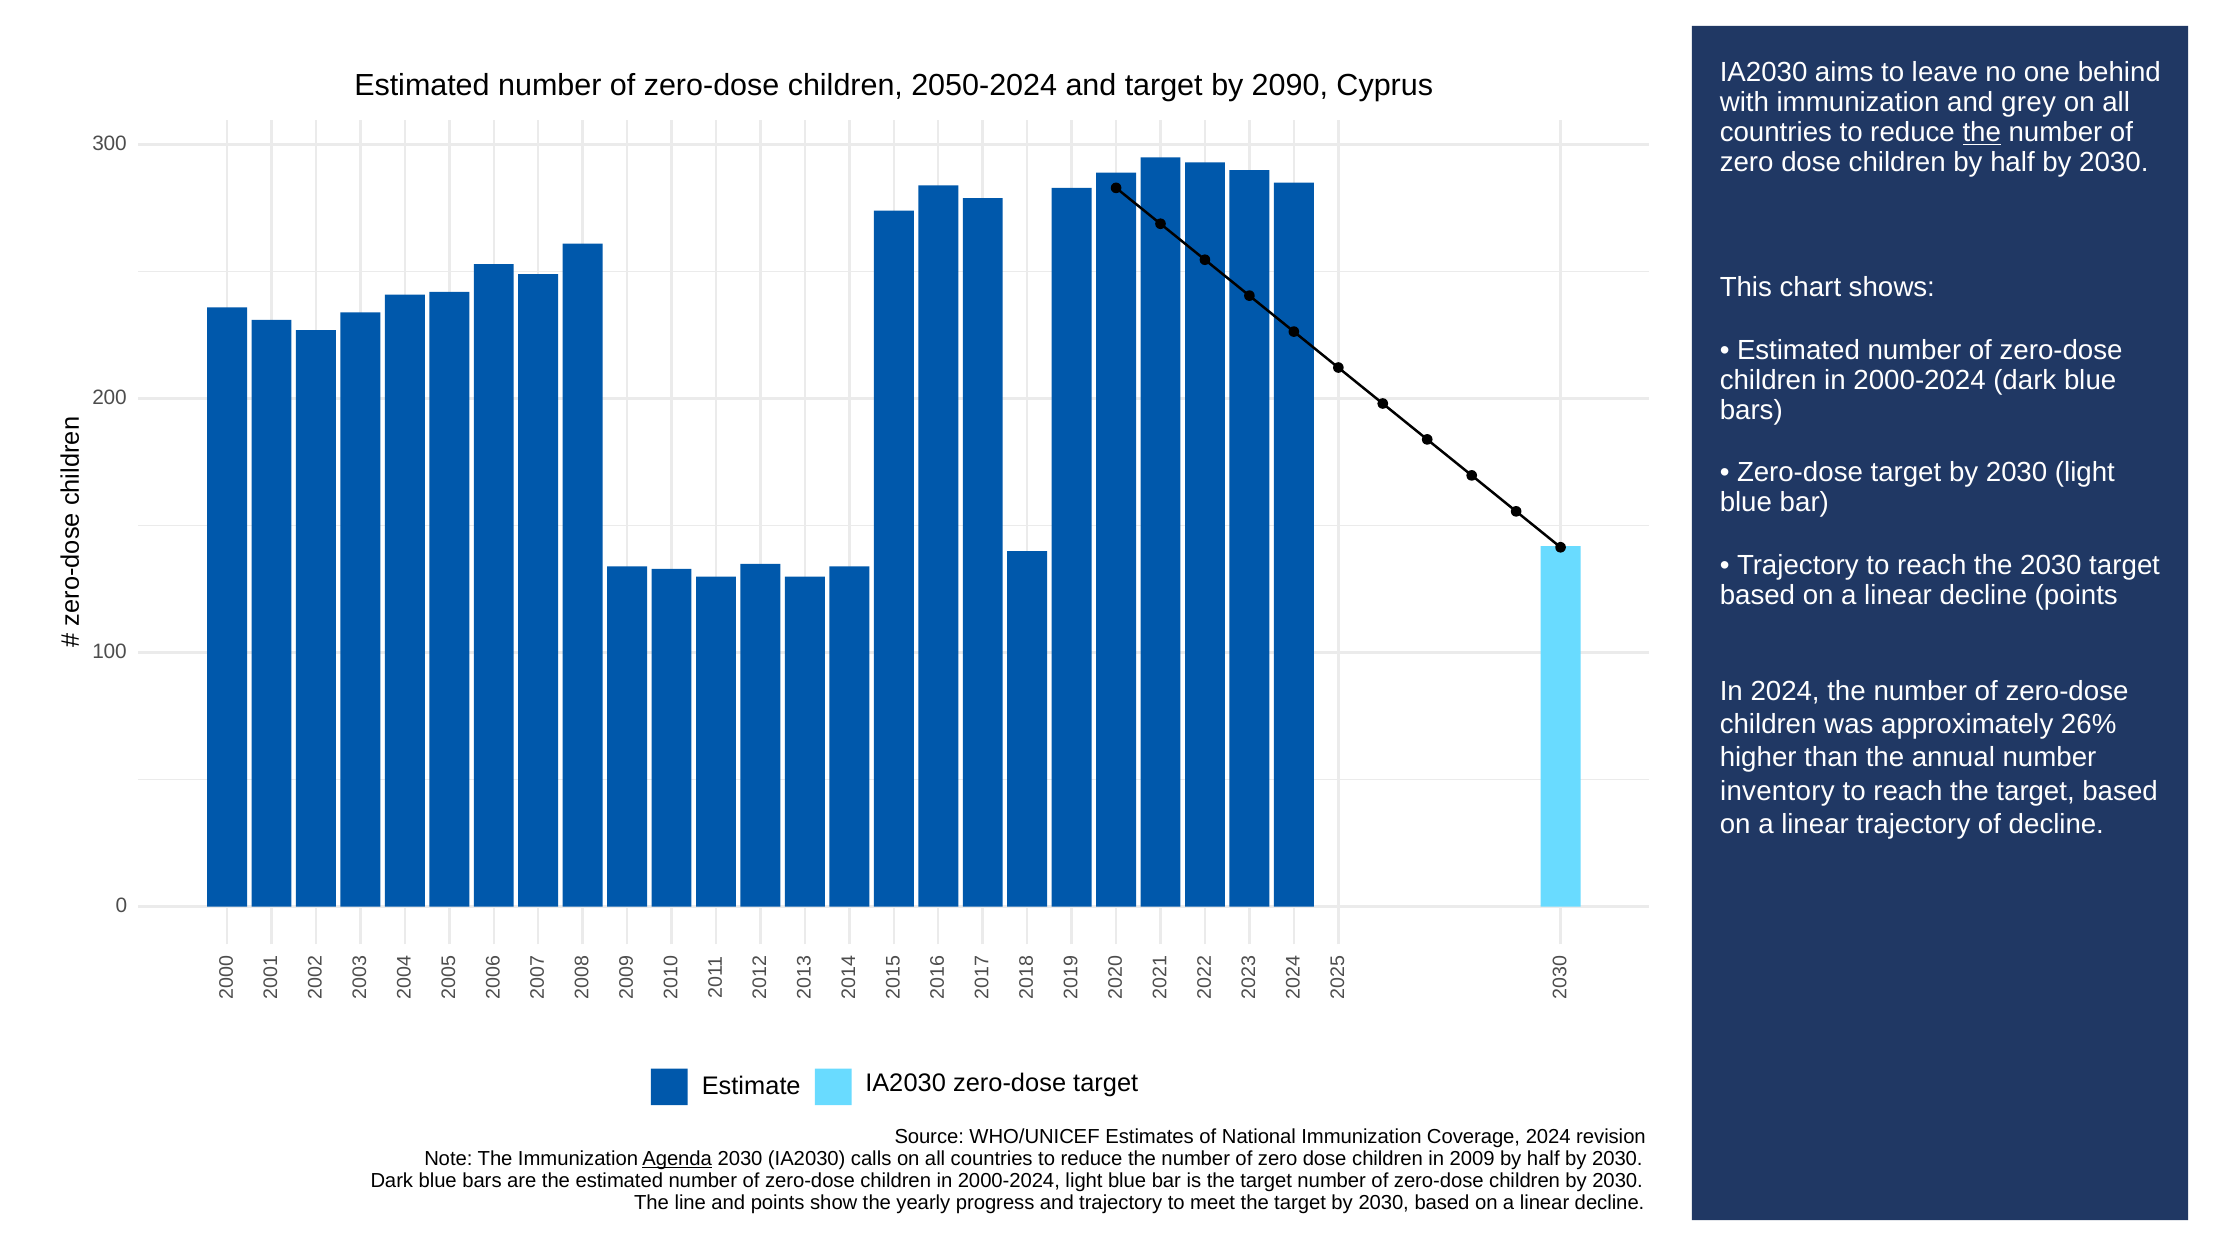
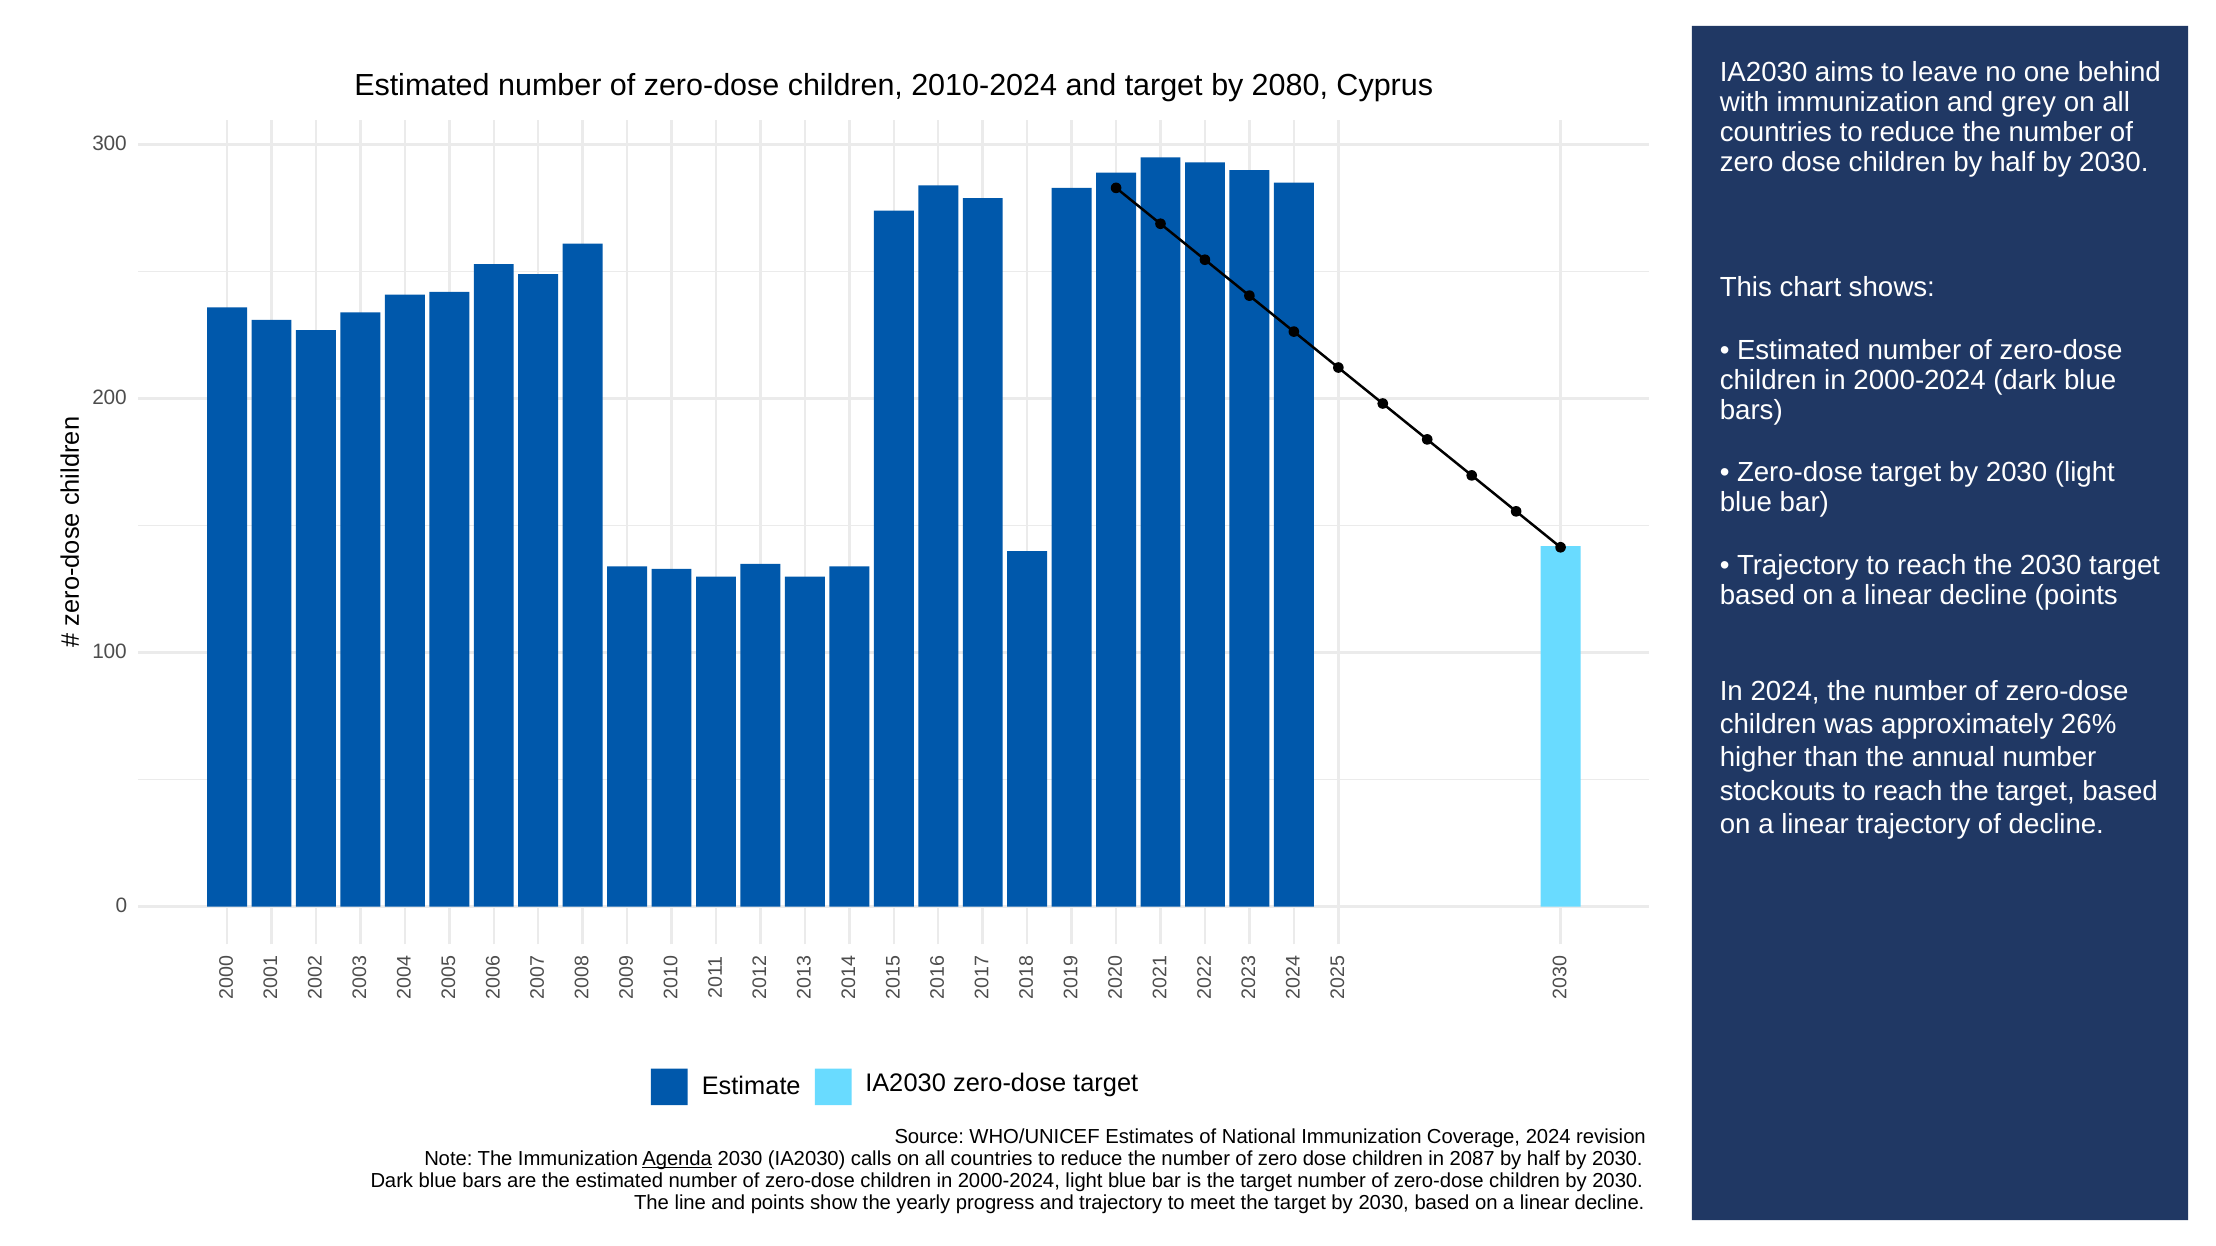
2050-2024: 2050-2024 -> 2010-2024 (984, 86)
2090: 2090 -> 2080 (1290, 86)
the underline: present -> none (1982, 133)
inventory: inventory -> stockouts (1778, 791)
2009: 2009 -> 2087 (1472, 1159)
